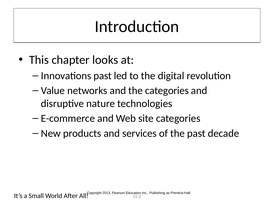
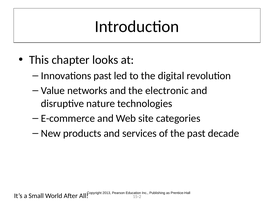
the categories: categories -> electronic (167, 90)
